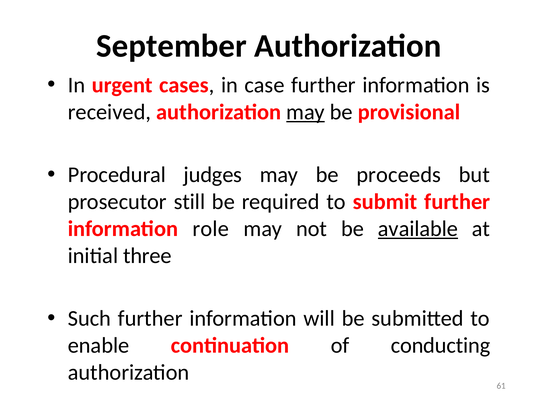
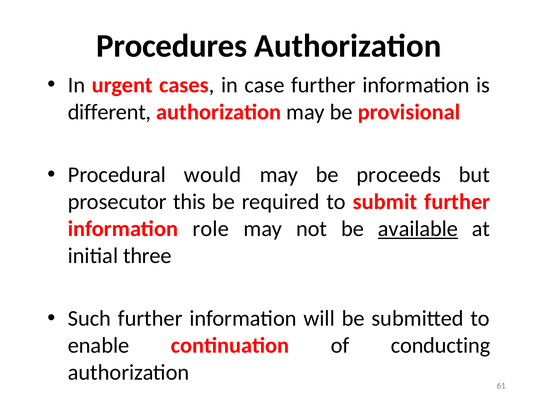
September: September -> Procedures (172, 46)
received: received -> different (110, 112)
may underline: present -> none (306, 112)
judges: judges -> would (213, 175)
still: still -> this (189, 202)
